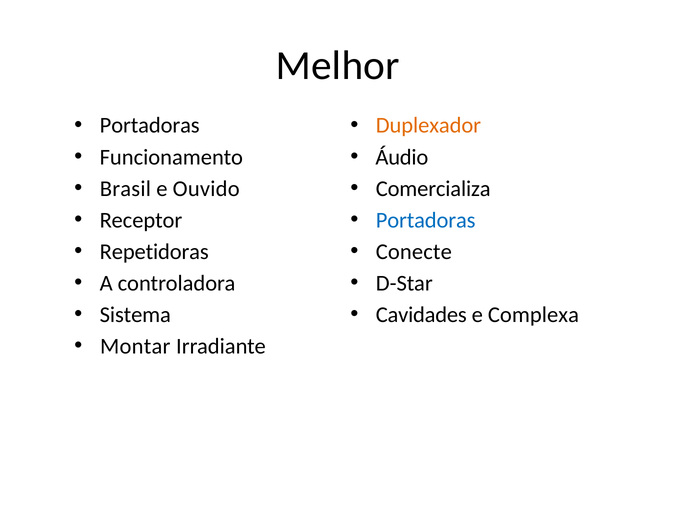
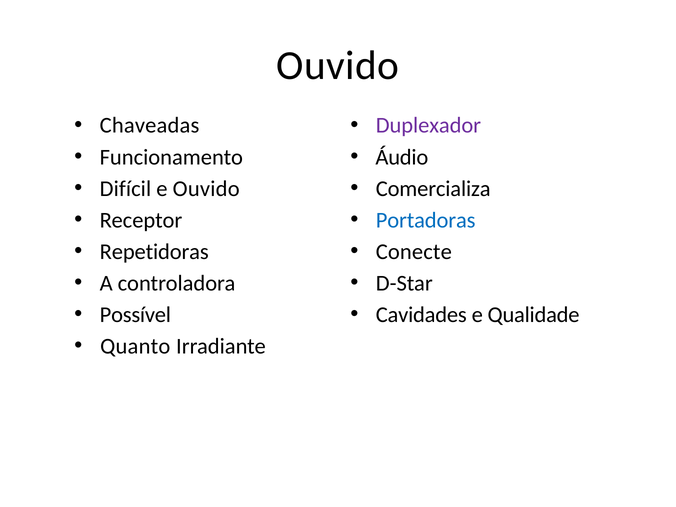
Melhor: Melhor -> Ouvido (338, 65)
Portadoras: Portadoras -> Chaveadas (150, 126)
Duplexador colour: orange -> purple (428, 126)
Brasil: Brasil -> Difícil (125, 189)
Sistema: Sistema -> Possível (135, 315)
Complexa: Complexa -> Qualidade (534, 315)
Montar: Montar -> Quanto (135, 346)
